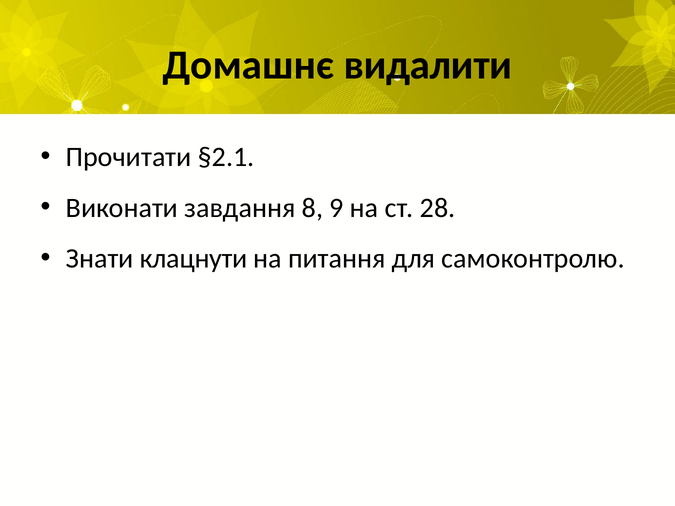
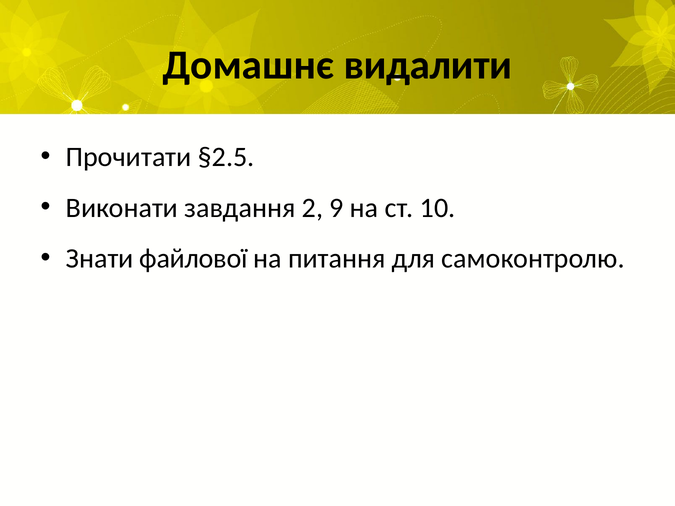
§2.1: §2.1 -> §2.5 (226, 157)
8: 8 -> 2 (312, 208)
28: 28 -> 10 (438, 208)
клацнути: клацнути -> файлової (194, 258)
